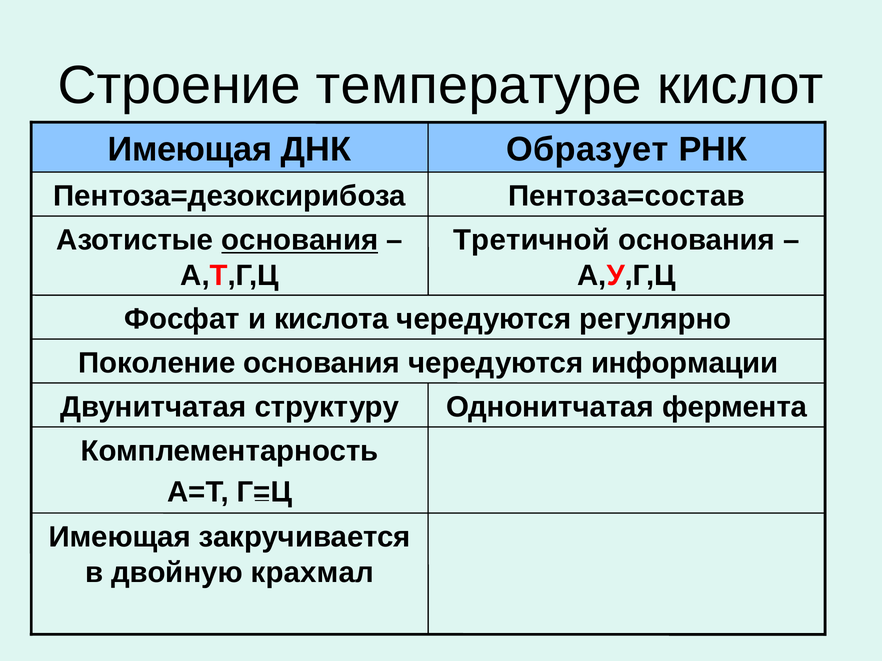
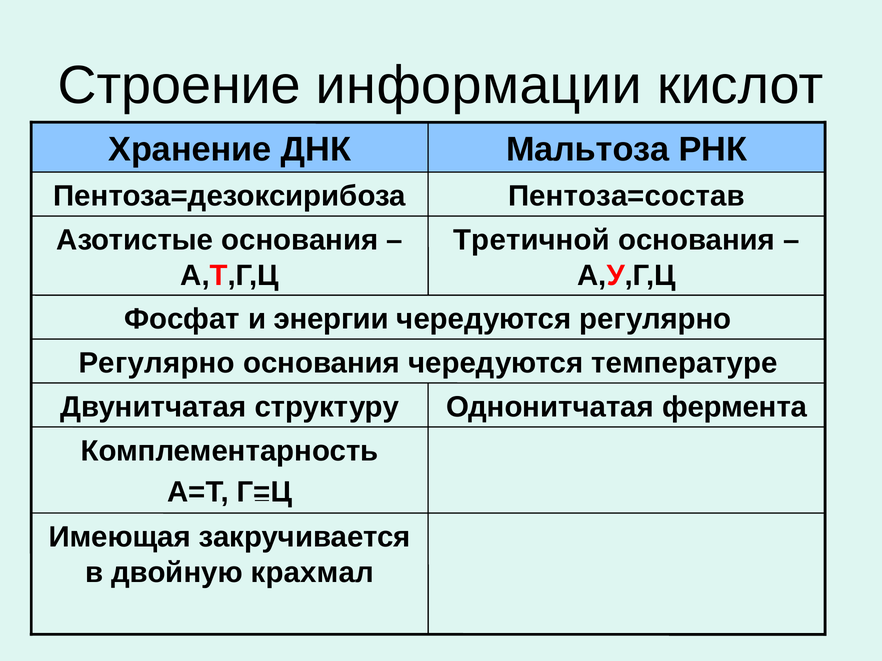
температуре: температуре -> информации (479, 85)
Имеющая: Имеющая -> Хранение (190, 150)
Образует: Образует -> Мальтоза (588, 150)
основания underline: present -> none (300, 240)
кислота: кислота -> энергии (331, 319)
Поколение: Поколение -> Регулярно (157, 363)
информации: информации -> температуре (684, 363)
